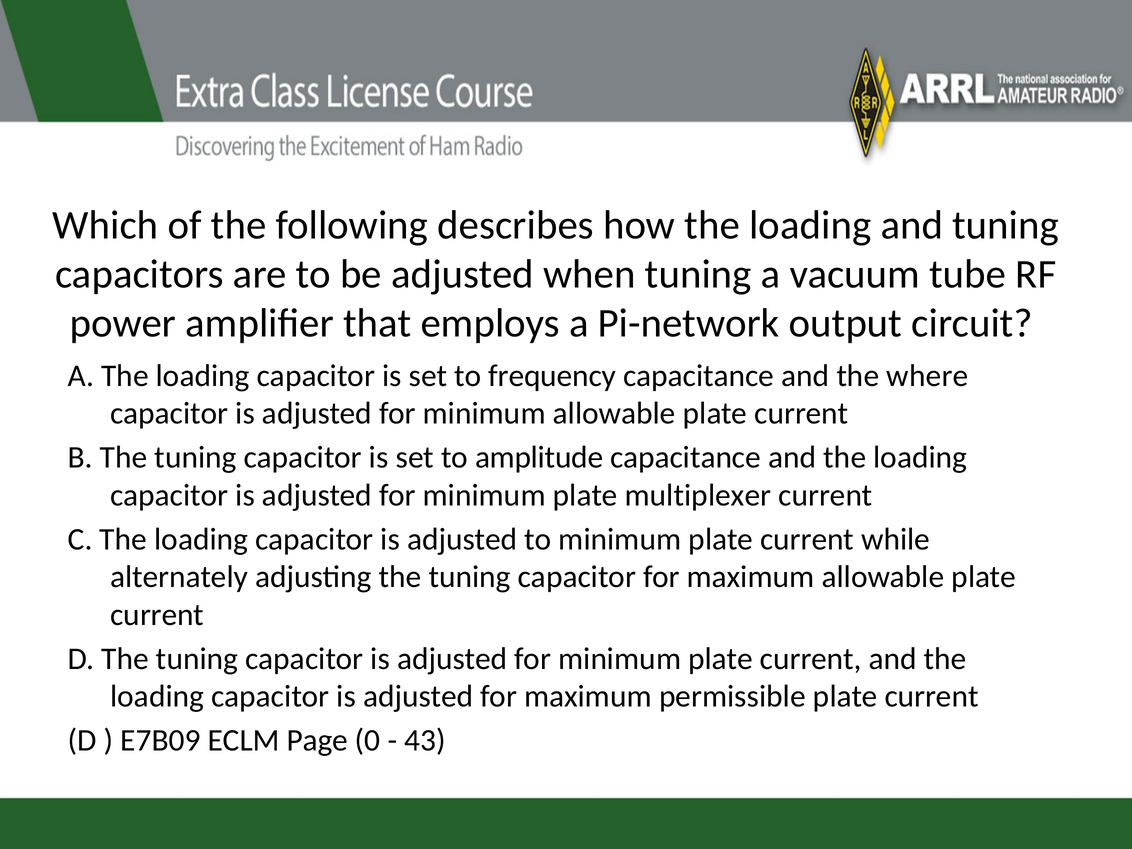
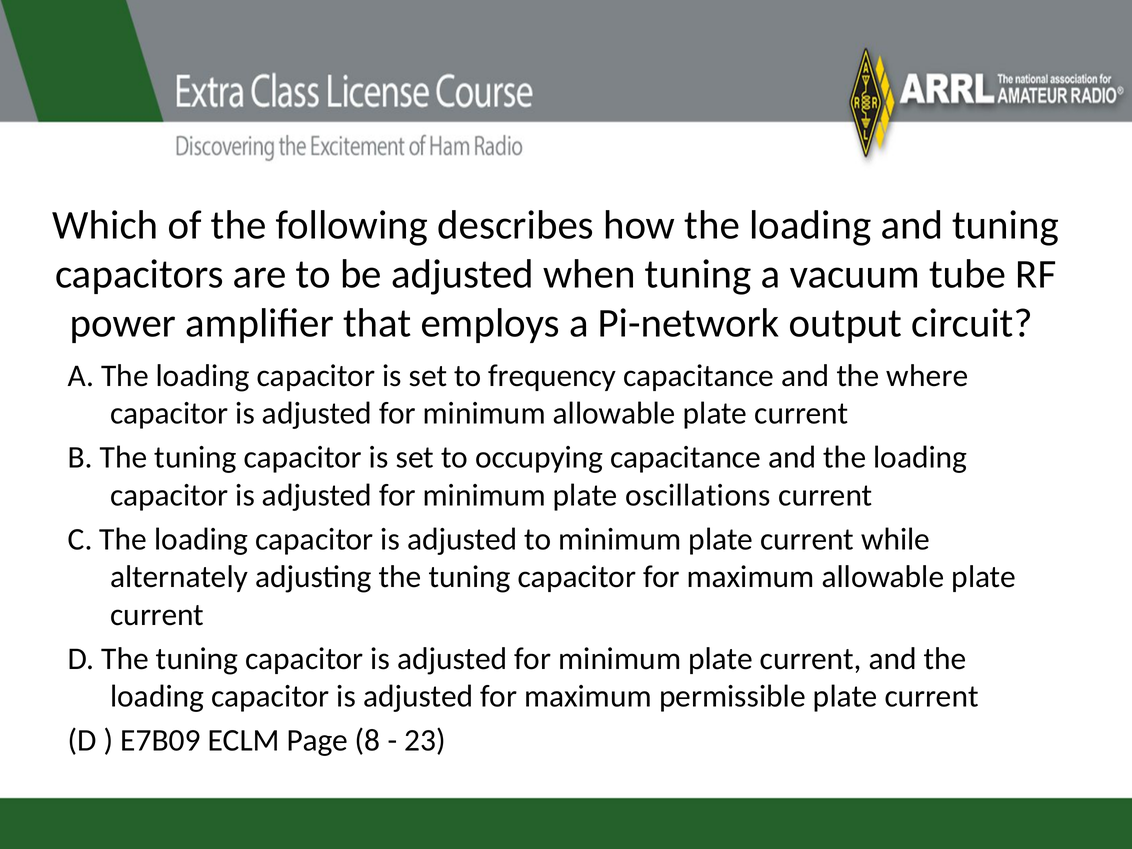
amplitude: amplitude -> occupying (539, 457)
multiplexer: multiplexer -> oscillations (698, 495)
0: 0 -> 8 (368, 741)
43: 43 -> 23 (425, 741)
